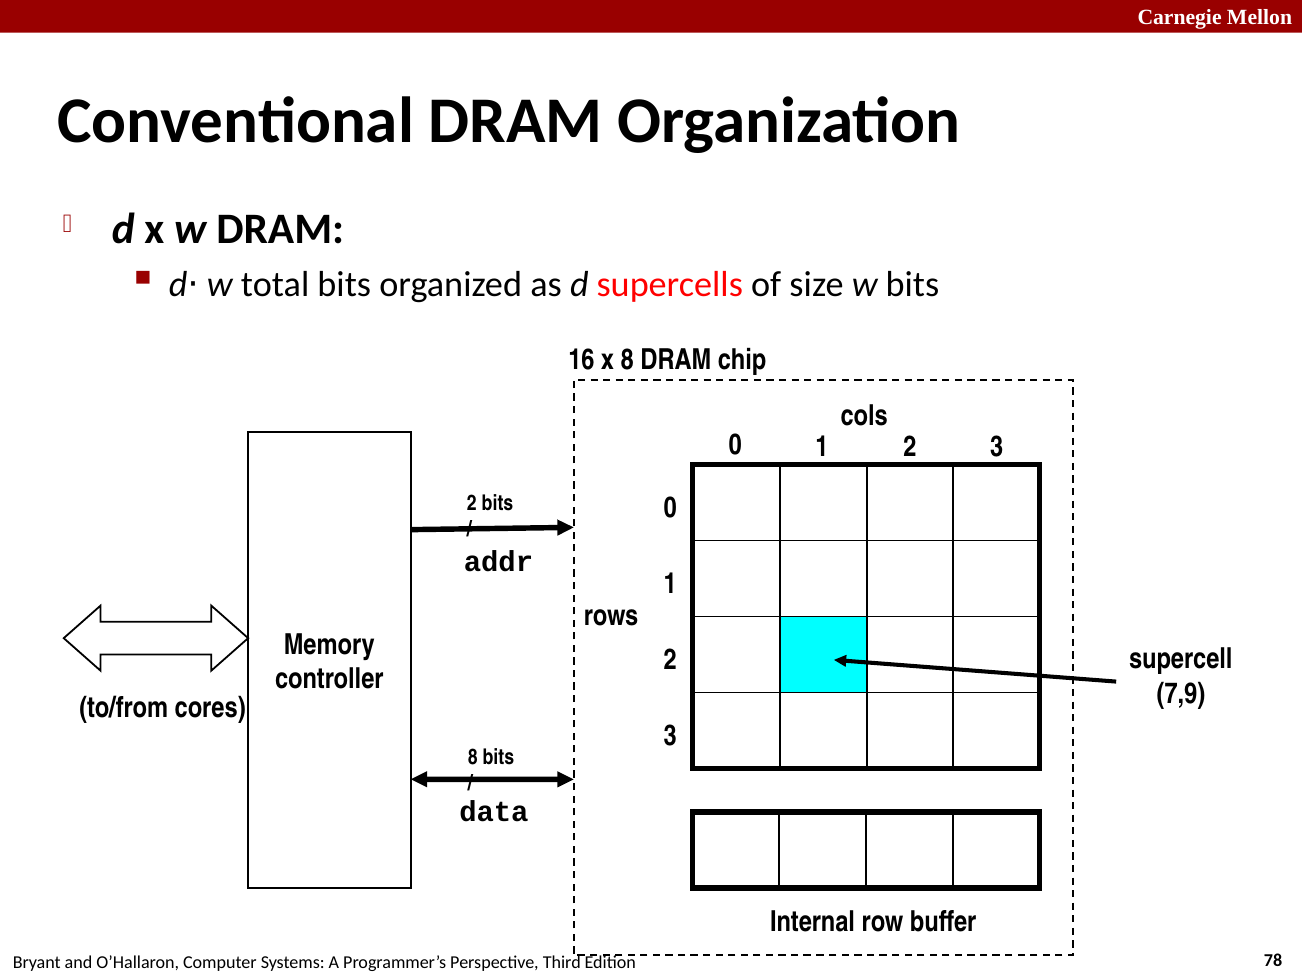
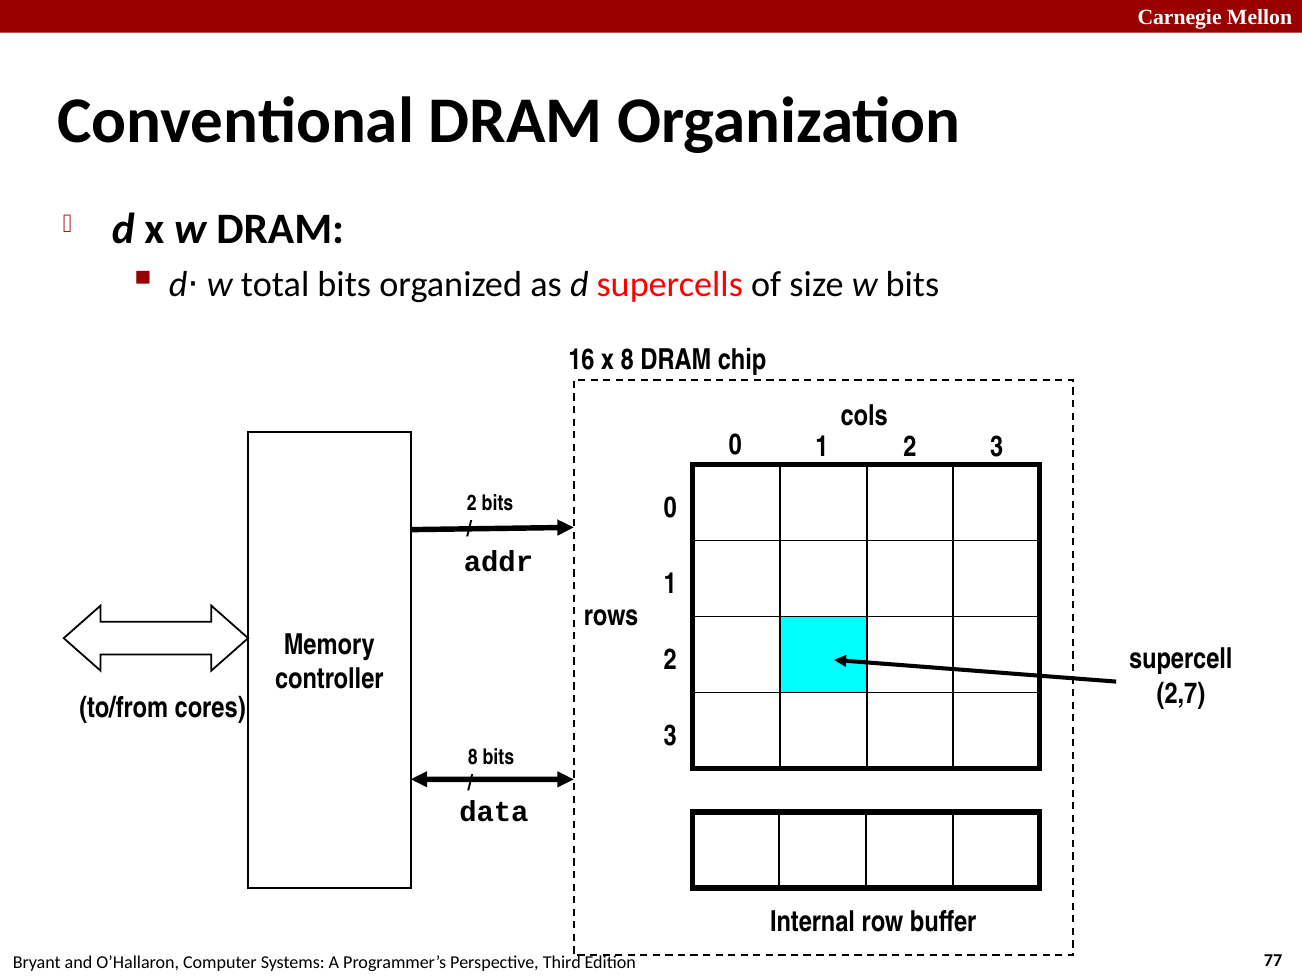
7,9: 7,9 -> 2,7 (1181, 693)
78: 78 -> 77 (1273, 960)
